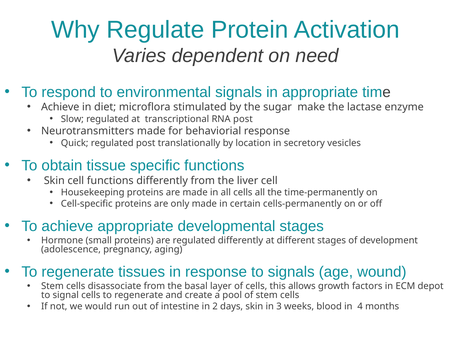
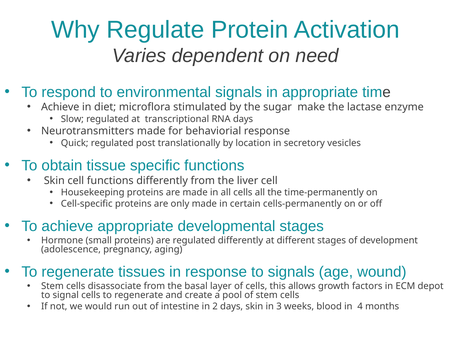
RNA post: post -> days (243, 119)
